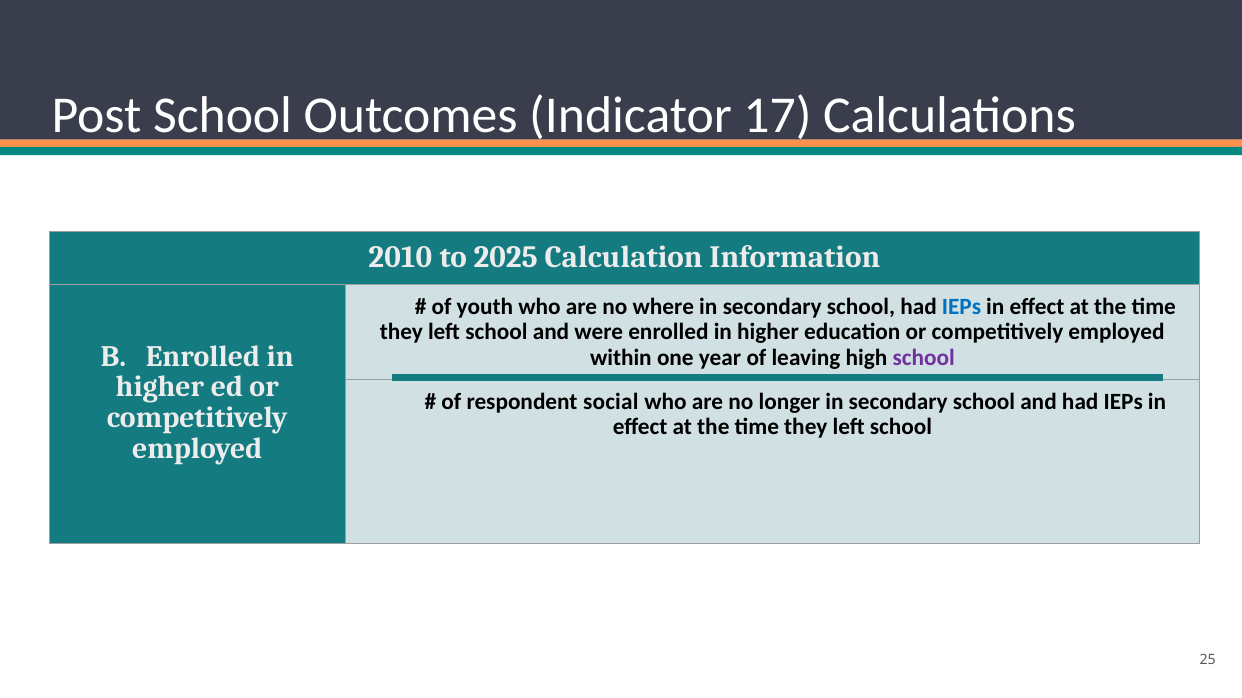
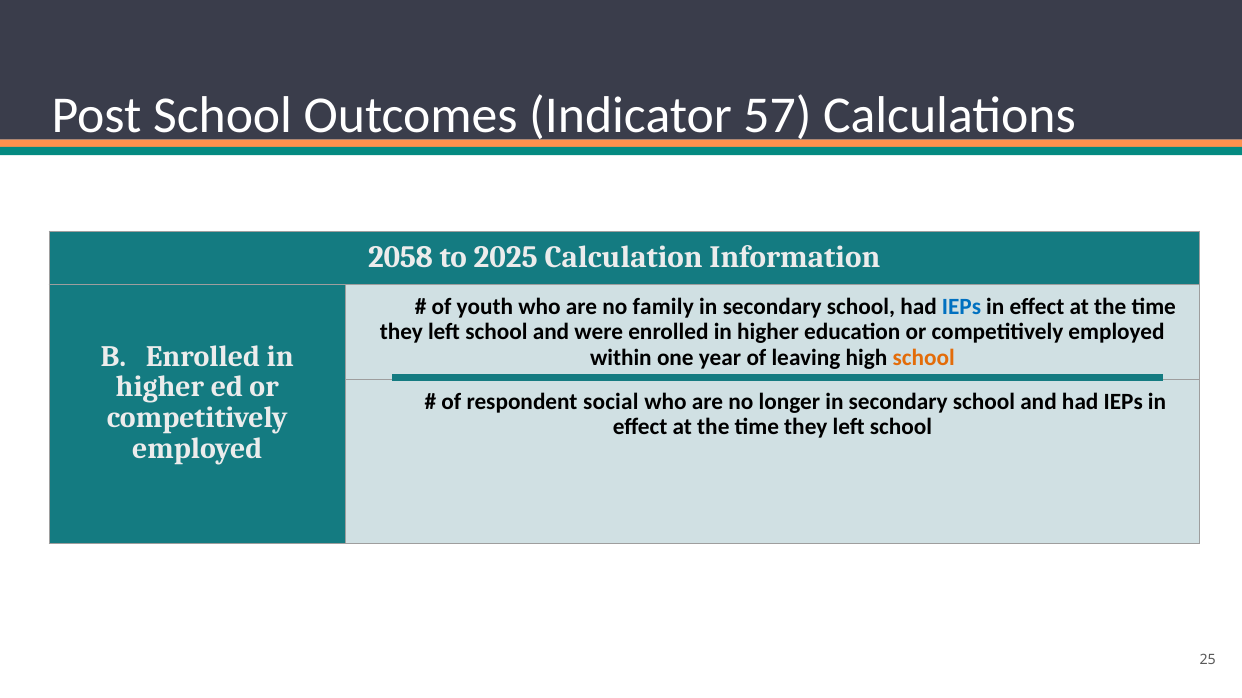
17: 17 -> 57 (777, 115)
2010: 2010 -> 2058 (401, 257)
where: where -> family (663, 307)
school colour: purple -> orange (924, 358)
